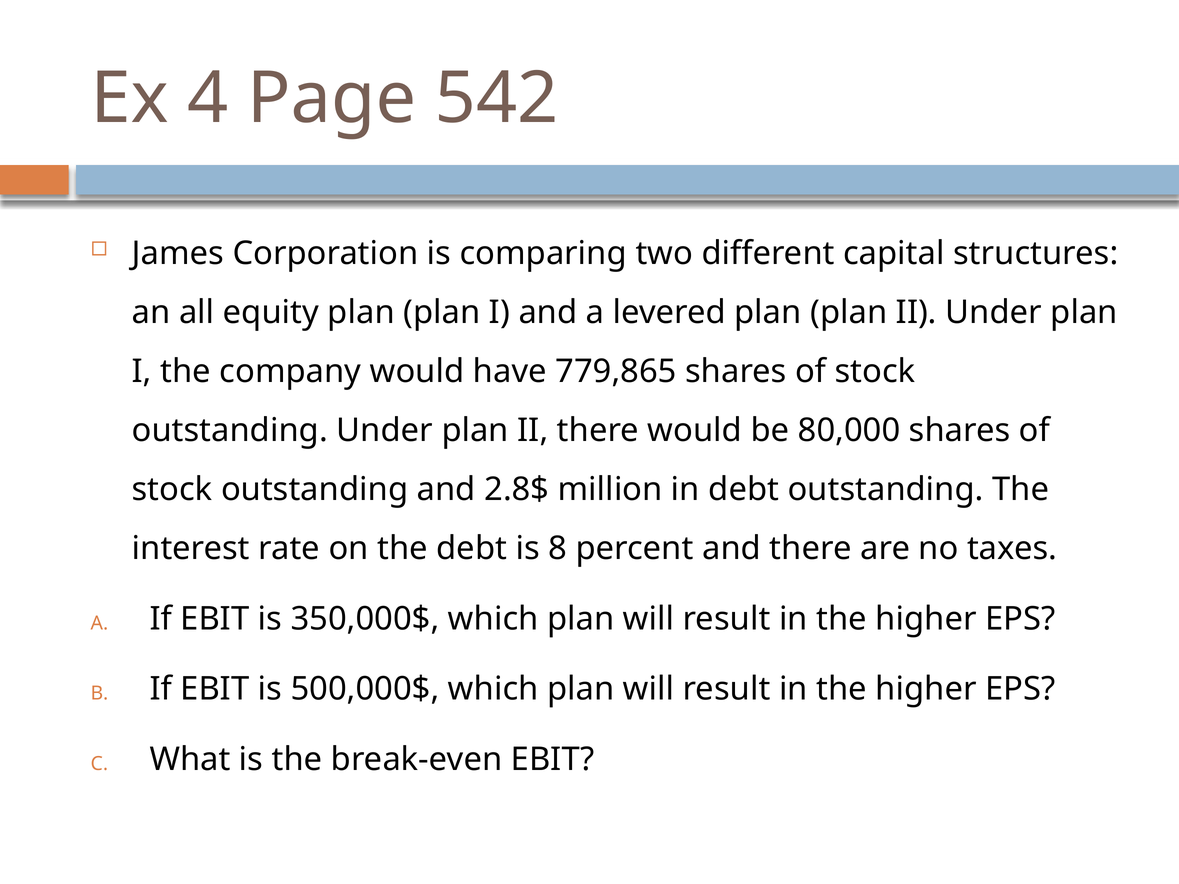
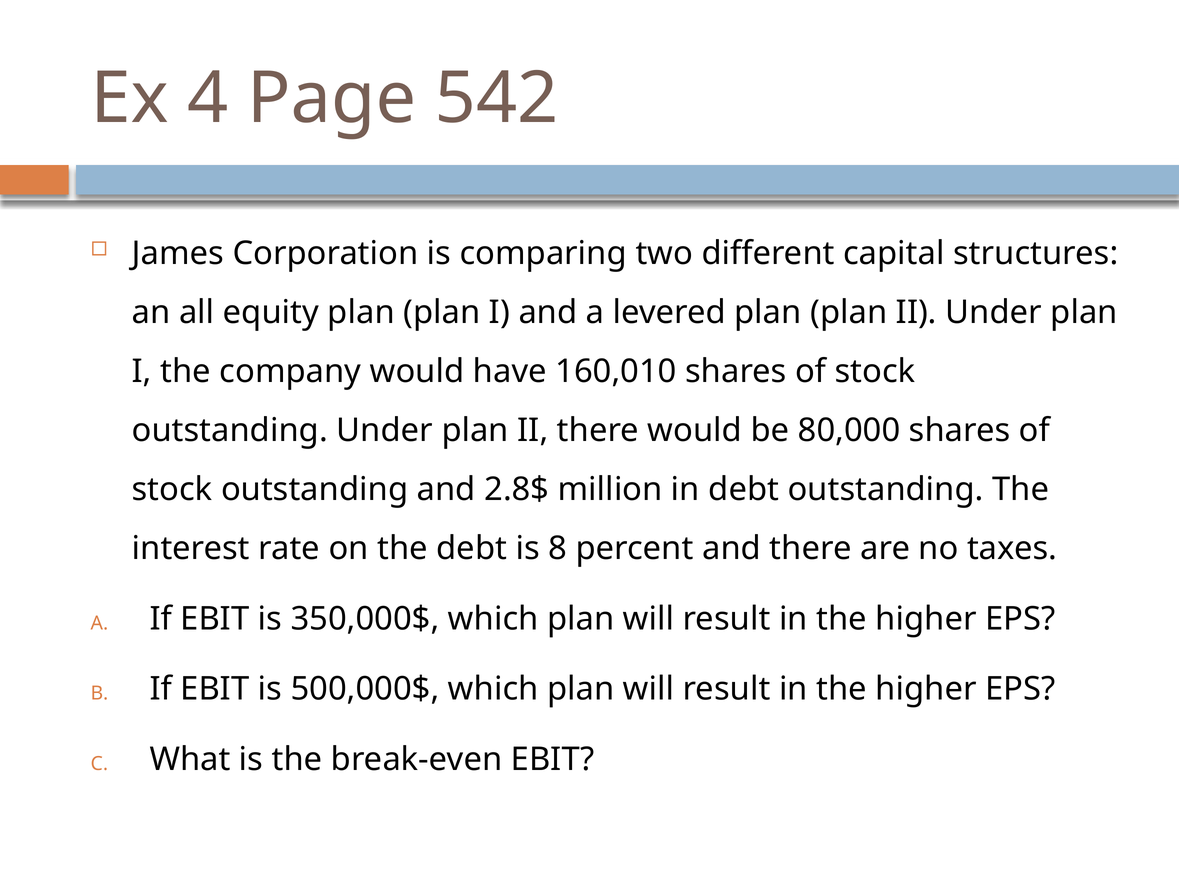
779,865: 779,865 -> 160,010 (616, 372)
